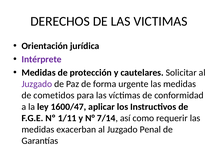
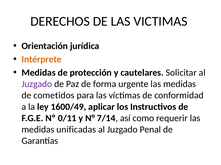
Intérprete colour: purple -> orange (42, 60)
1600/47: 1600/47 -> 1600/49 (68, 107)
1/11: 1/11 -> 0/11 (67, 119)
exacerban: exacerban -> unificadas (76, 130)
